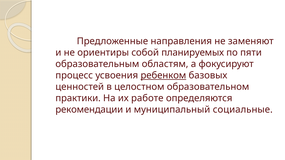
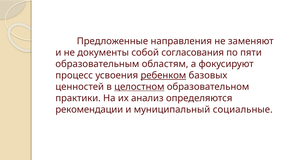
ориентиры: ориентиры -> документы (103, 53)
планируемых: планируемых -> согласования (193, 53)
целостном underline: none -> present (139, 87)
работе: работе -> анализ (147, 98)
